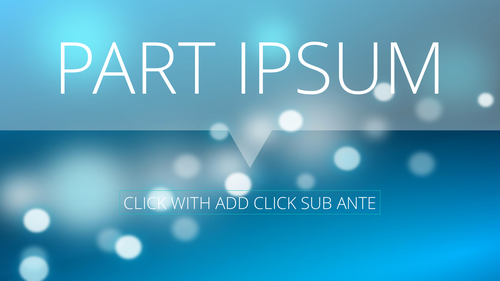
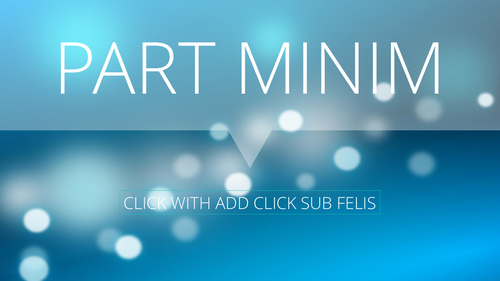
IPSUM: IPSUM -> MINIM (340, 70)
ANTE: ANTE -> FELIS (356, 204)
